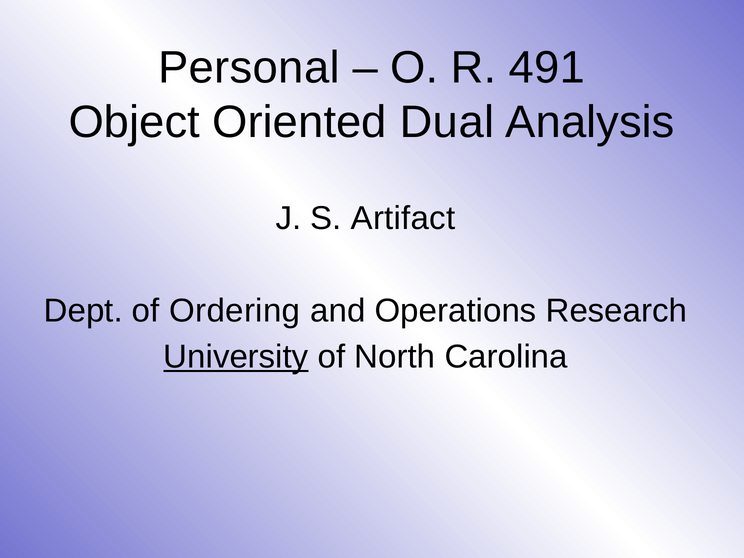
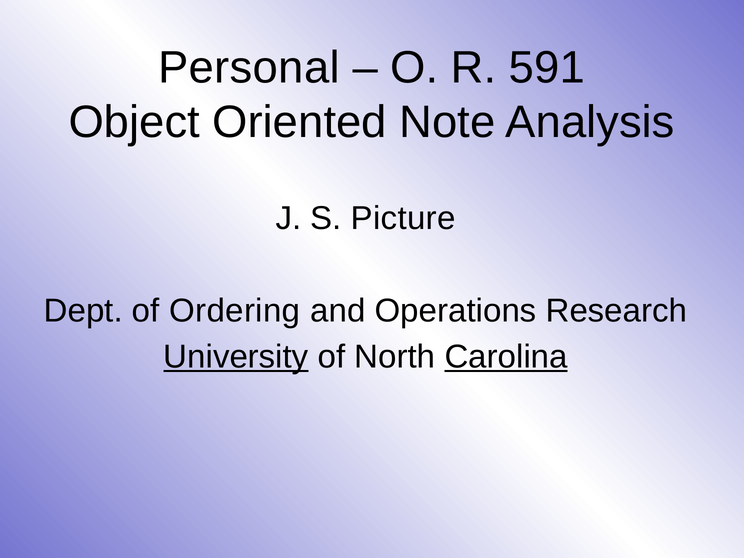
491: 491 -> 591 (547, 68)
Dual: Dual -> Note (447, 122)
Artifact: Artifact -> Picture (403, 218)
Carolina underline: none -> present (506, 357)
